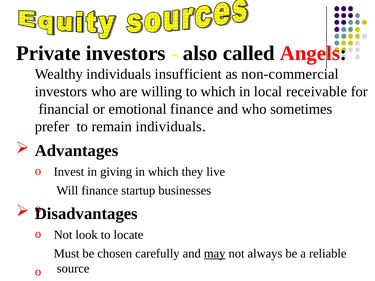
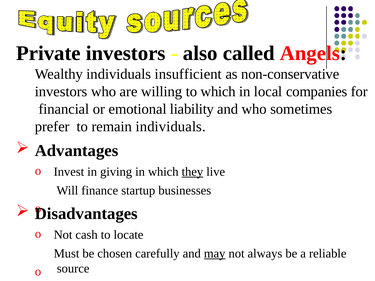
non-commercial: non-commercial -> non-conservative (290, 74)
receivable: receivable -> companies (317, 92)
emotional finance: finance -> liability (192, 109)
they underline: none -> present (192, 172)
look: look -> cash (87, 235)
